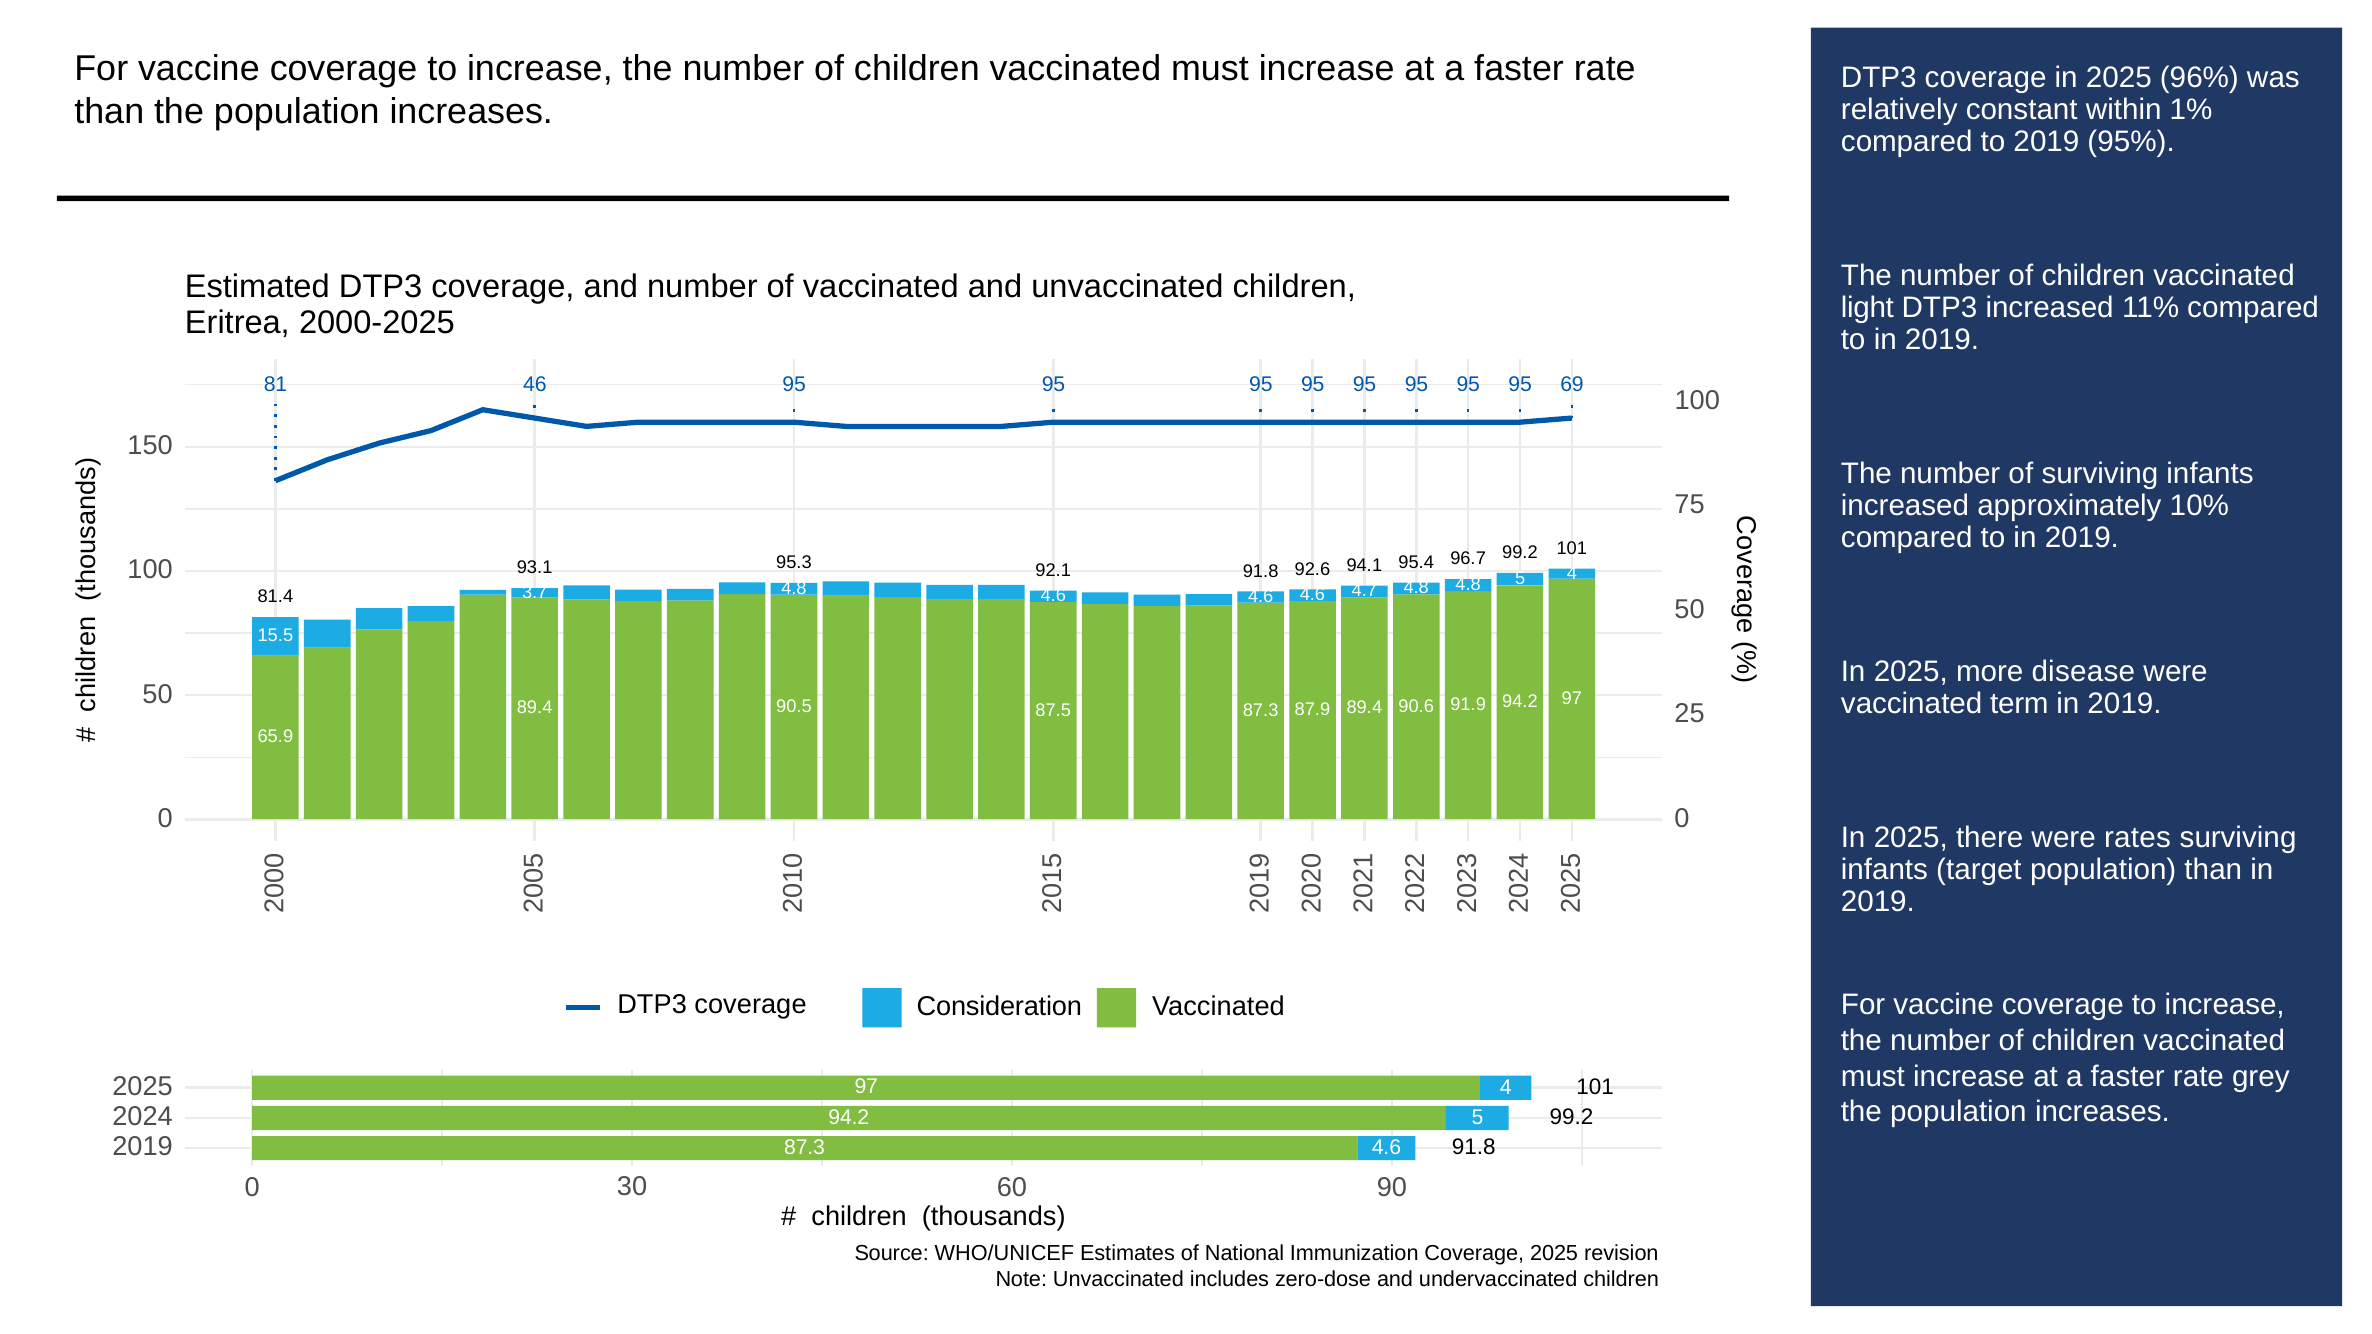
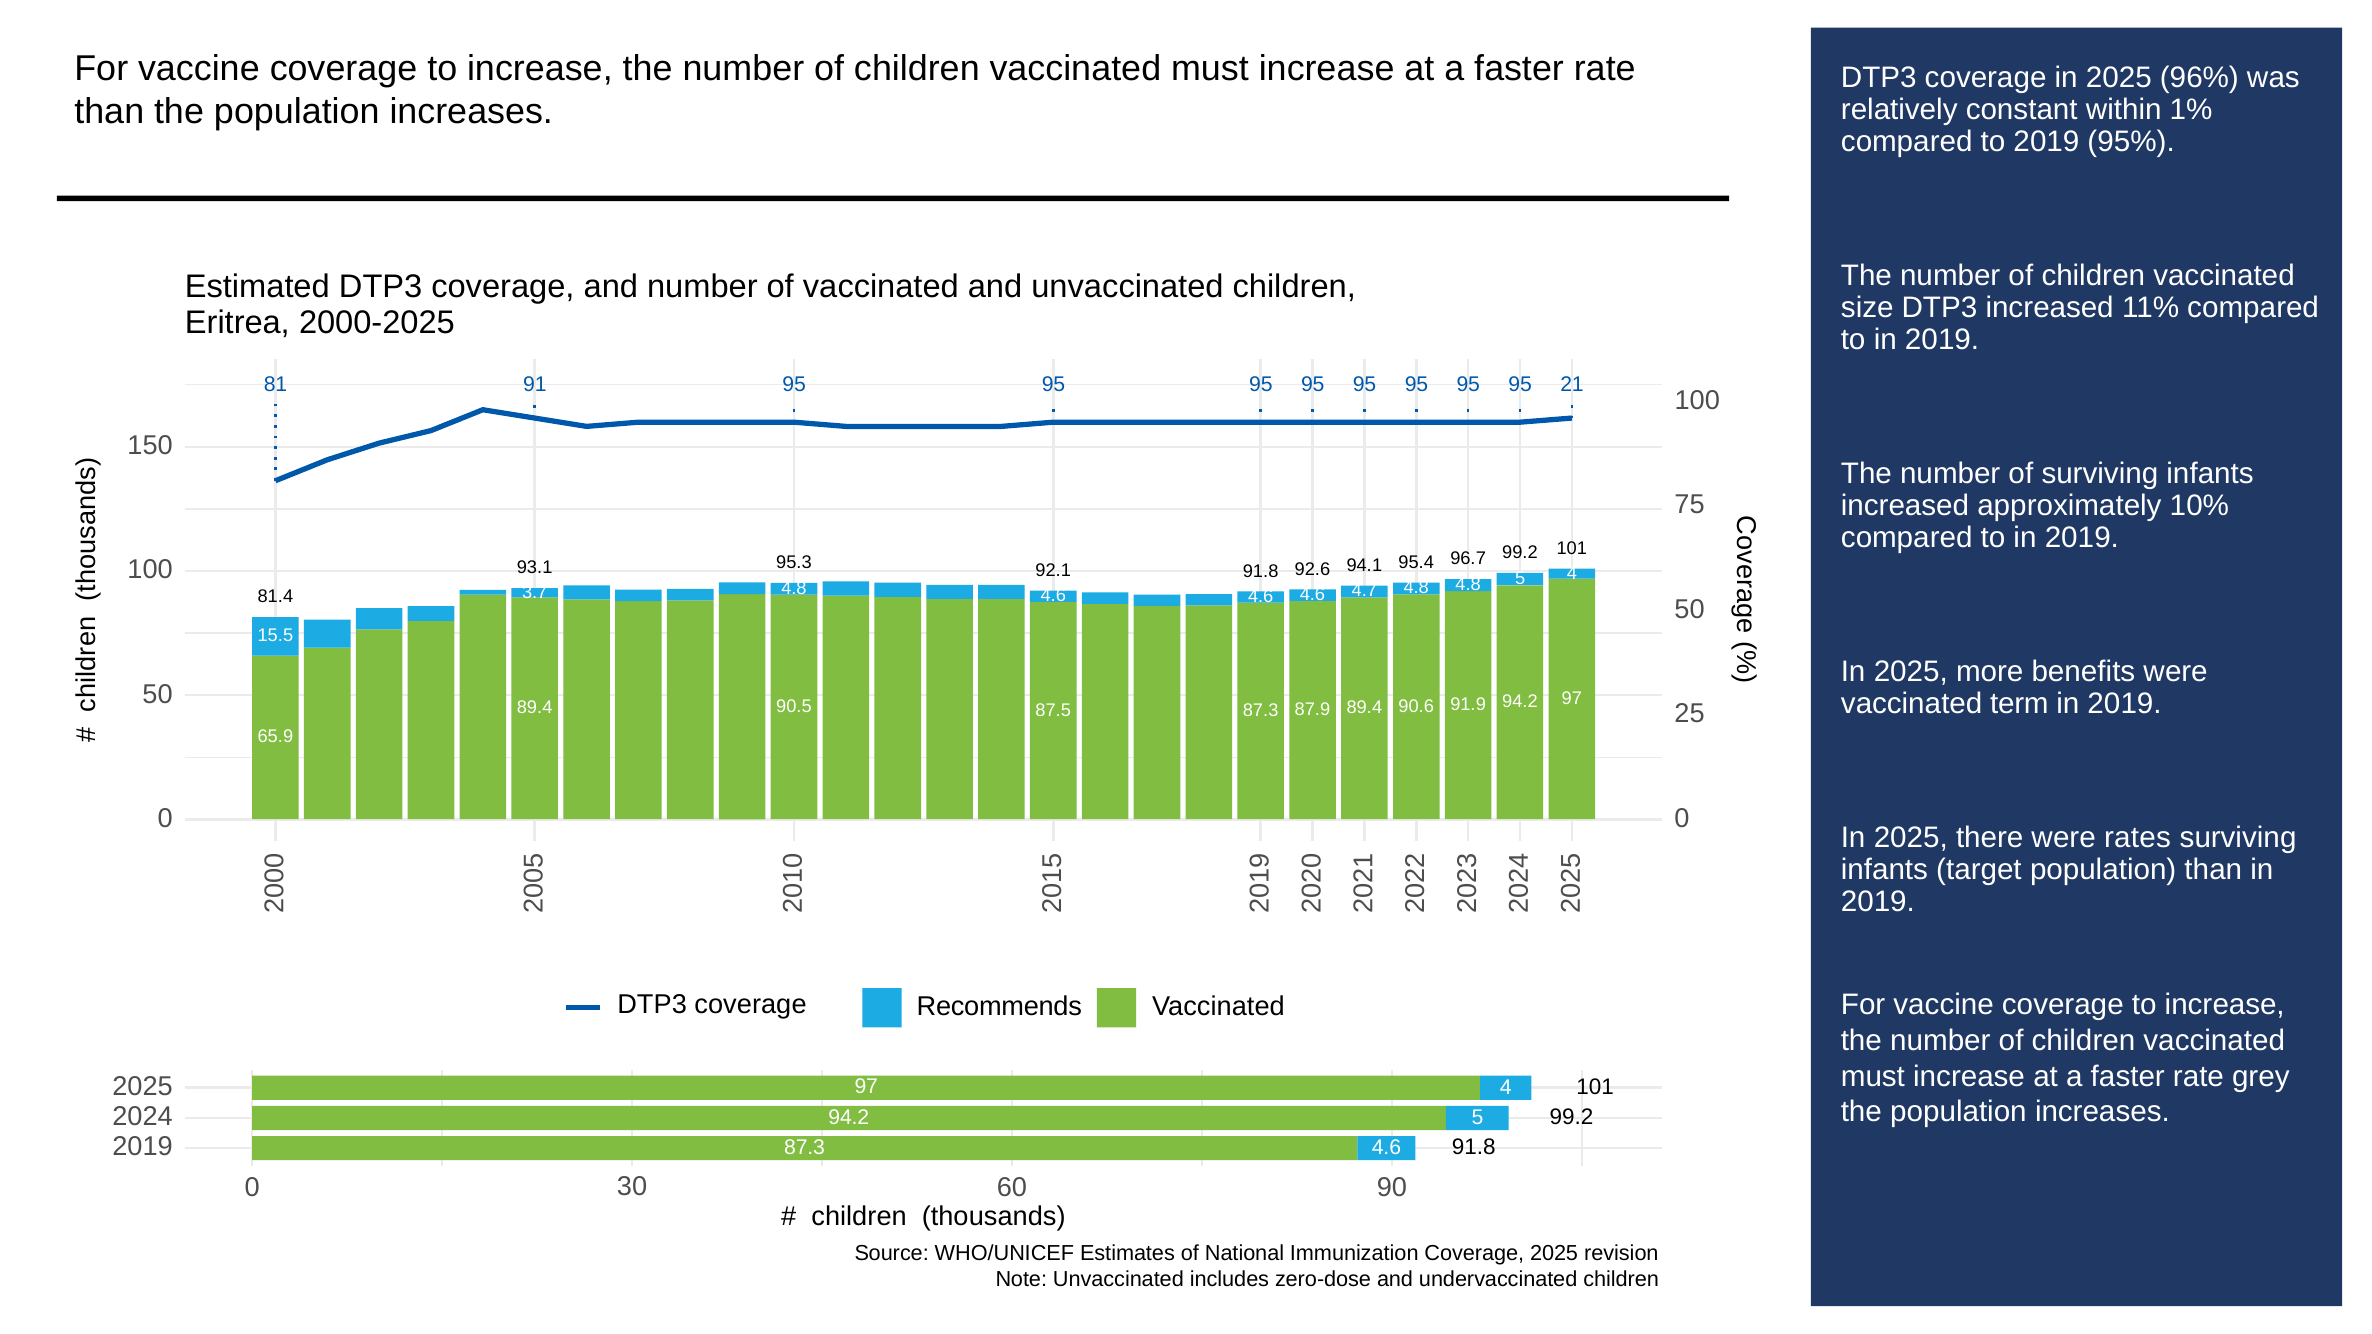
light: light -> size (1867, 308)
46: 46 -> 91 (535, 385)
69: 69 -> 21 (1572, 385)
disease: disease -> benefits (2083, 672)
Consideration: Consideration -> Recommends (999, 1007)
